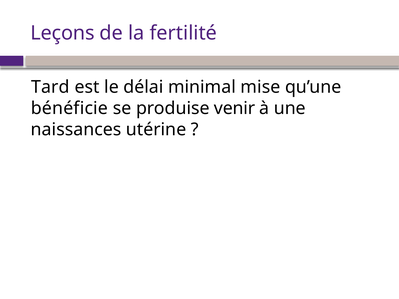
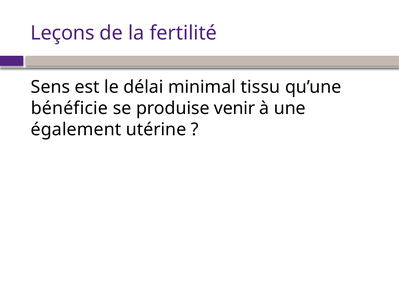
Tard: Tard -> Sens (50, 87)
mise: mise -> tissu (260, 87)
naissances: naissances -> également (76, 130)
